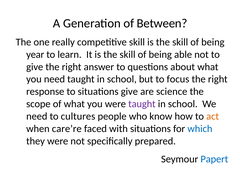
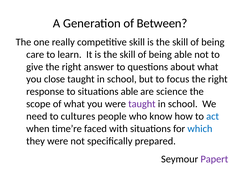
year: year -> care (35, 54)
you need: need -> close (54, 79)
situations give: give -> able (129, 92)
act colour: orange -> blue (213, 116)
care’re: care’re -> time’re (67, 129)
Papert colour: blue -> purple (214, 159)
